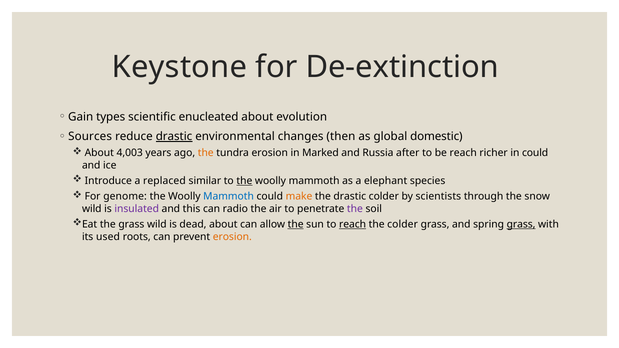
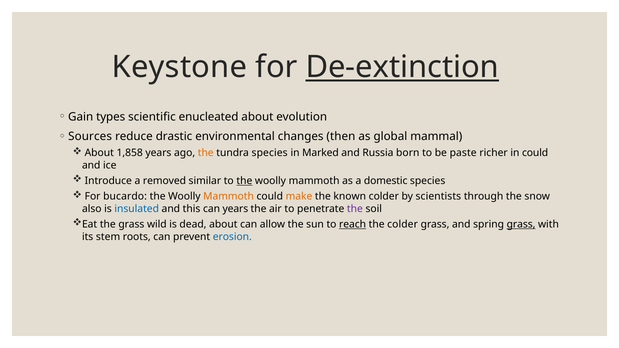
De-extinction underline: none -> present (402, 67)
drastic underline: present -> none (174, 137)
domestic: domestic -> mammal (436, 137)
4,003: 4,003 -> 1,858 (130, 153)
tundra erosion: erosion -> species (270, 153)
after: after -> born (408, 153)
be reach: reach -> paste (463, 153)
replaced: replaced -> removed (164, 181)
elephant: elephant -> domestic (386, 181)
genome: genome -> bucardo (125, 196)
Mammoth colour: blue -> orange (229, 196)
the drastic: drastic -> known (350, 196)
wild: wild -> also (92, 209)
insulated colour: purple -> blue (137, 209)
can radio: radio -> years (235, 209)
the underline: present -> none (296, 224)
used: used -> stem (108, 237)
erosion colour: orange -> blue (232, 237)
